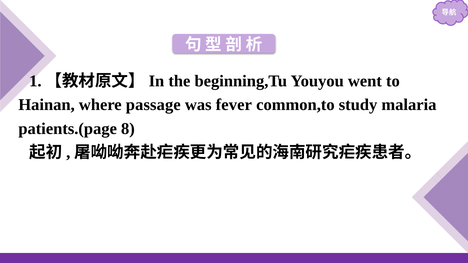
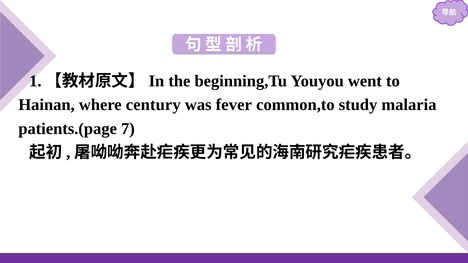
passage: passage -> century (153, 105)
8: 8 -> 7 (128, 129)
